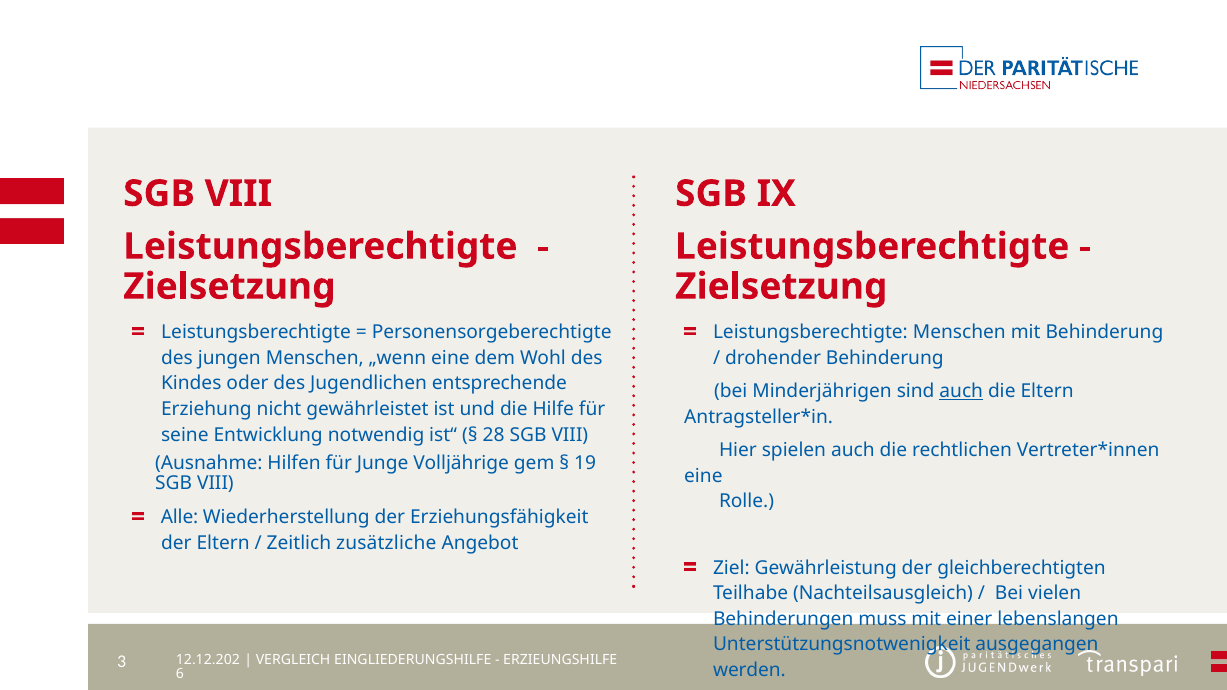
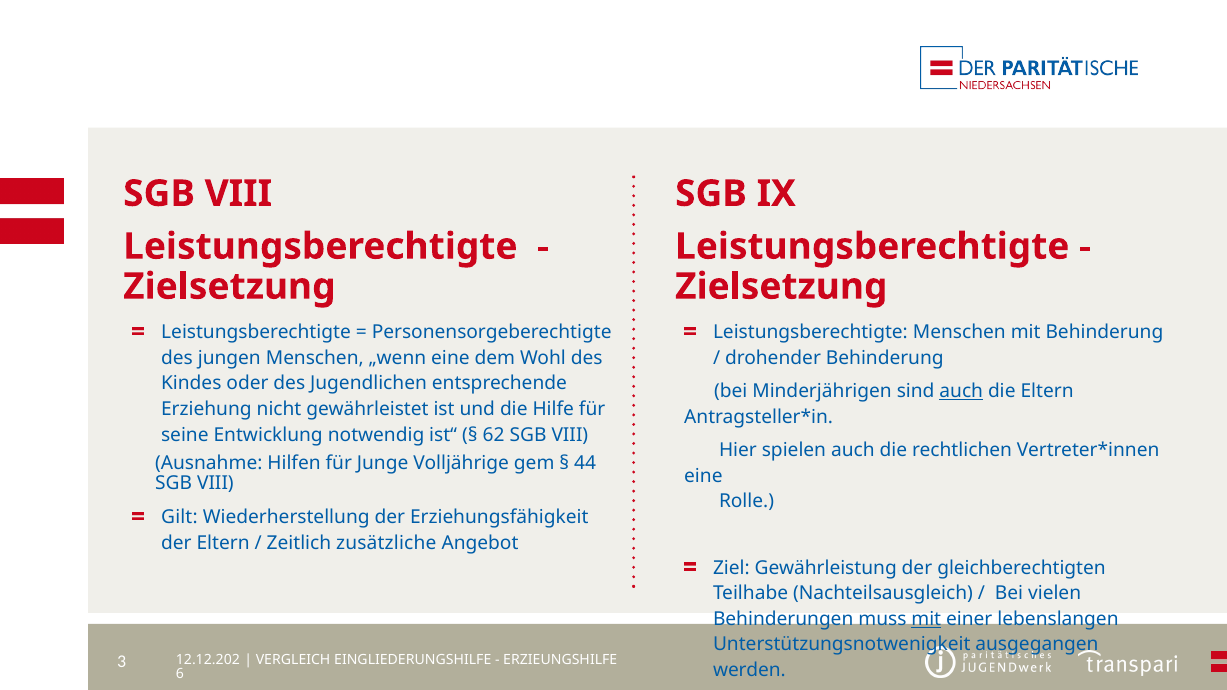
28: 28 -> 62 (494, 435)
19: 19 -> 44 (585, 463)
Alle: Alle -> Gilt (179, 517)
mit underline: none -> present (926, 619)
